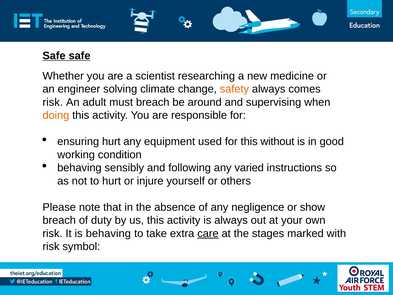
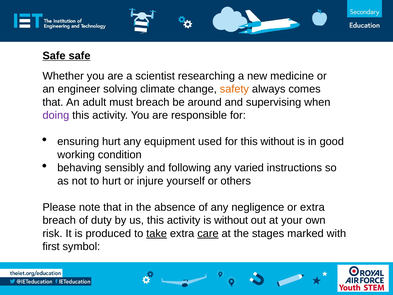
risk: risk -> that (53, 102)
doing colour: orange -> purple (56, 115)
or show: show -> extra (312, 207)
is always: always -> without (231, 220)
is behaving: behaving -> produced (108, 233)
take underline: none -> present (157, 233)
risk: risk -> first (51, 246)
